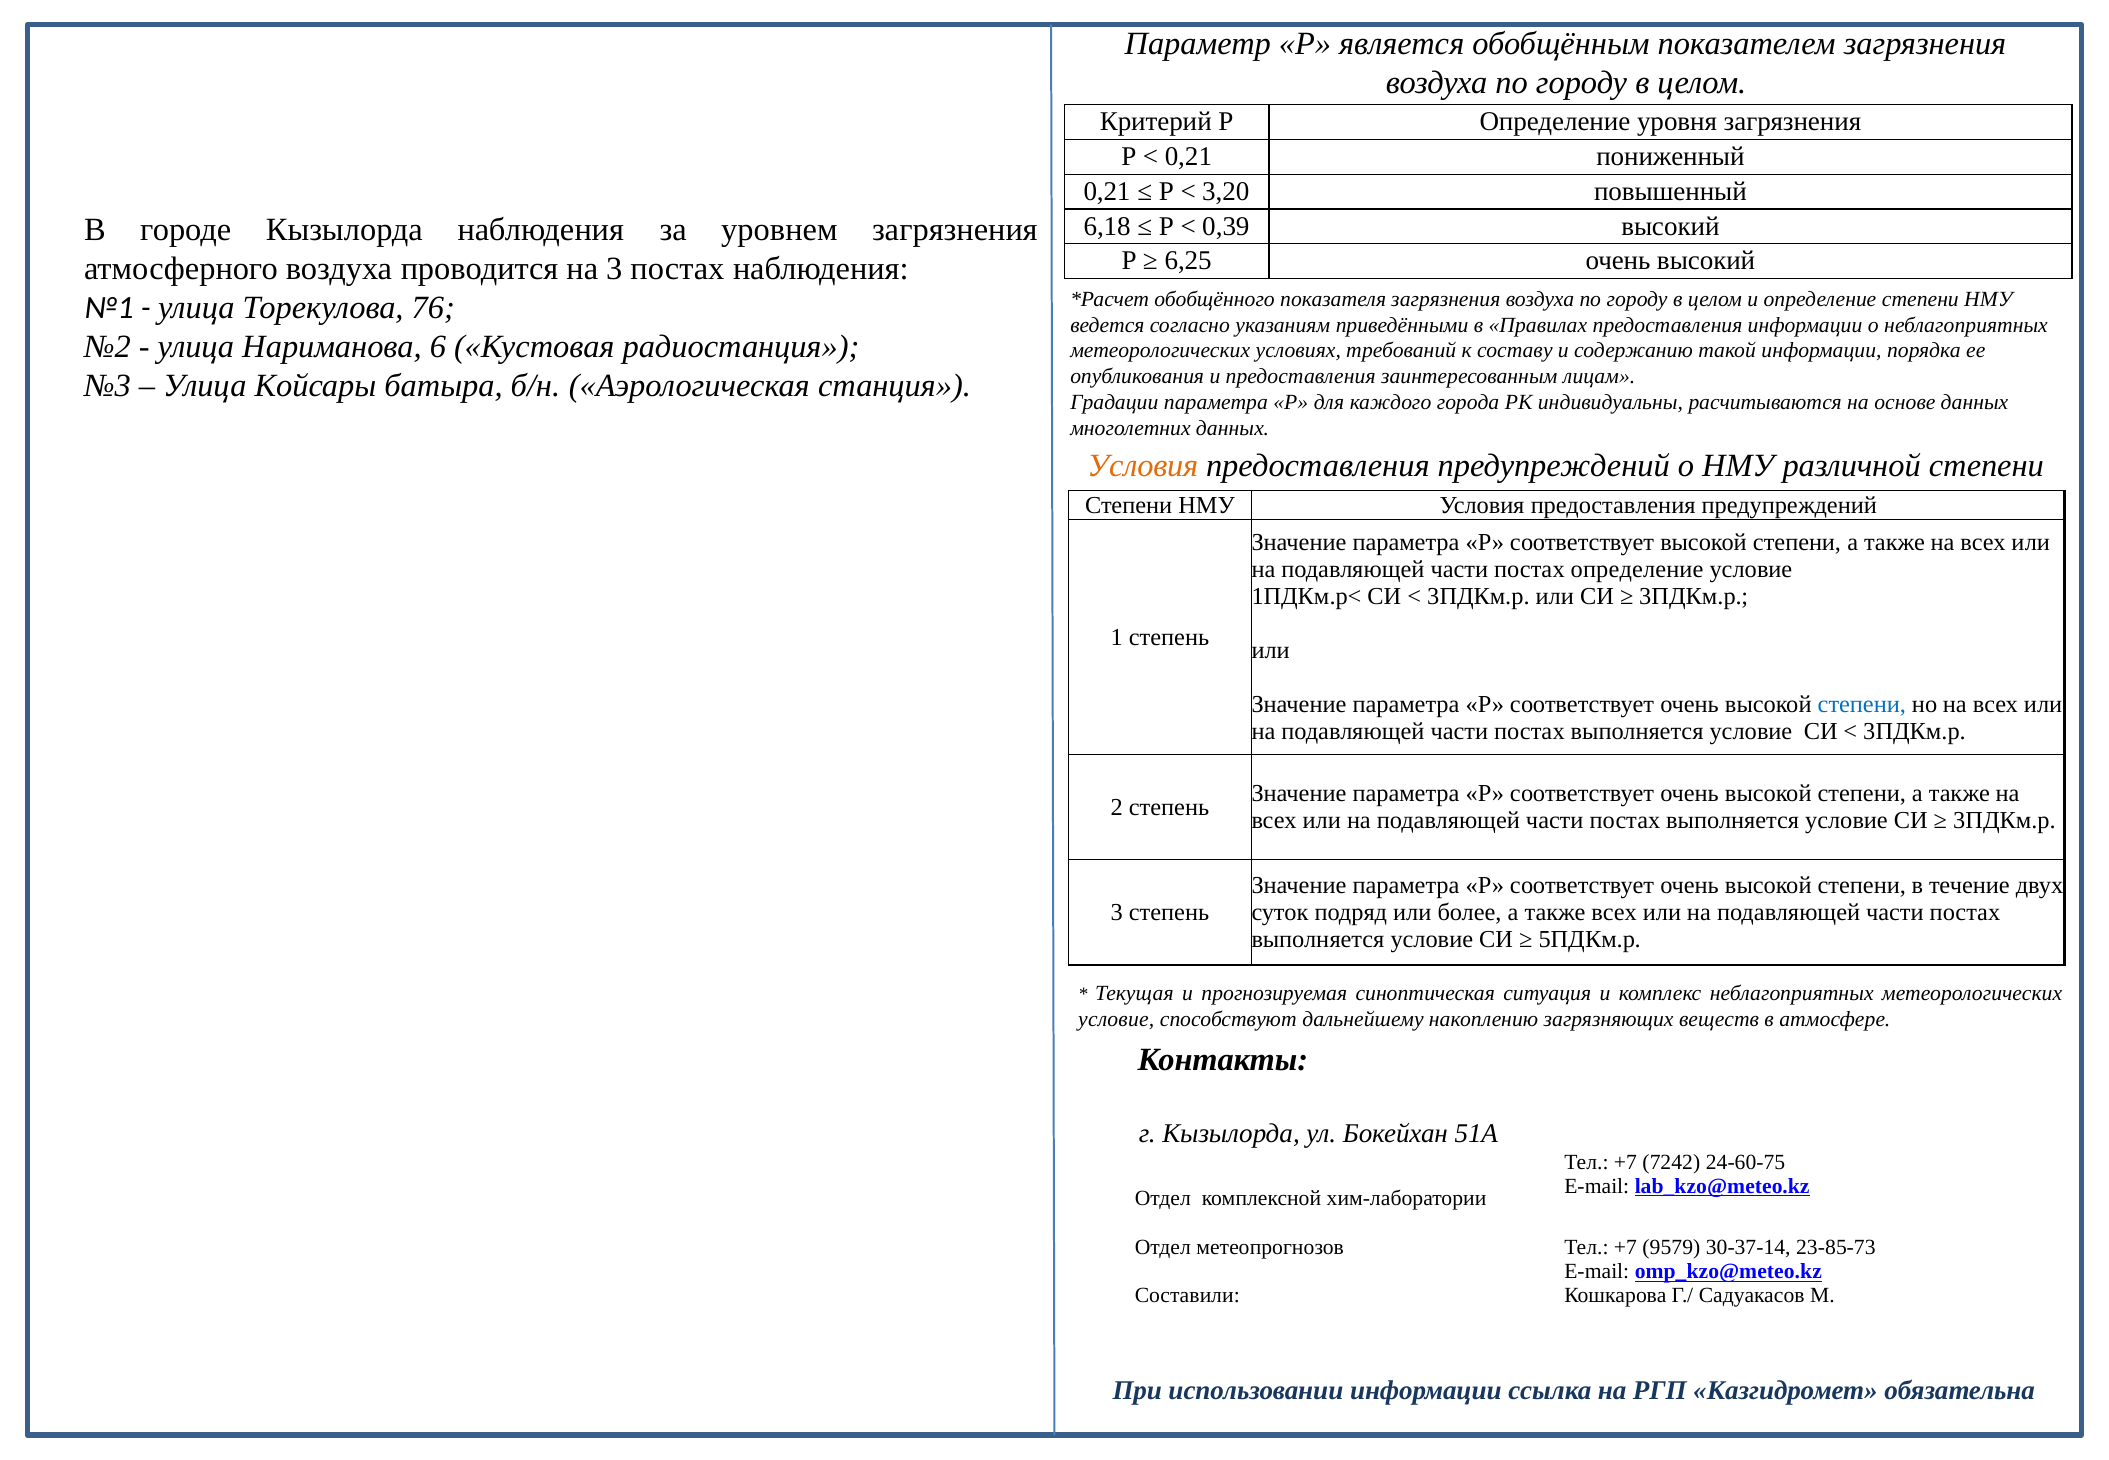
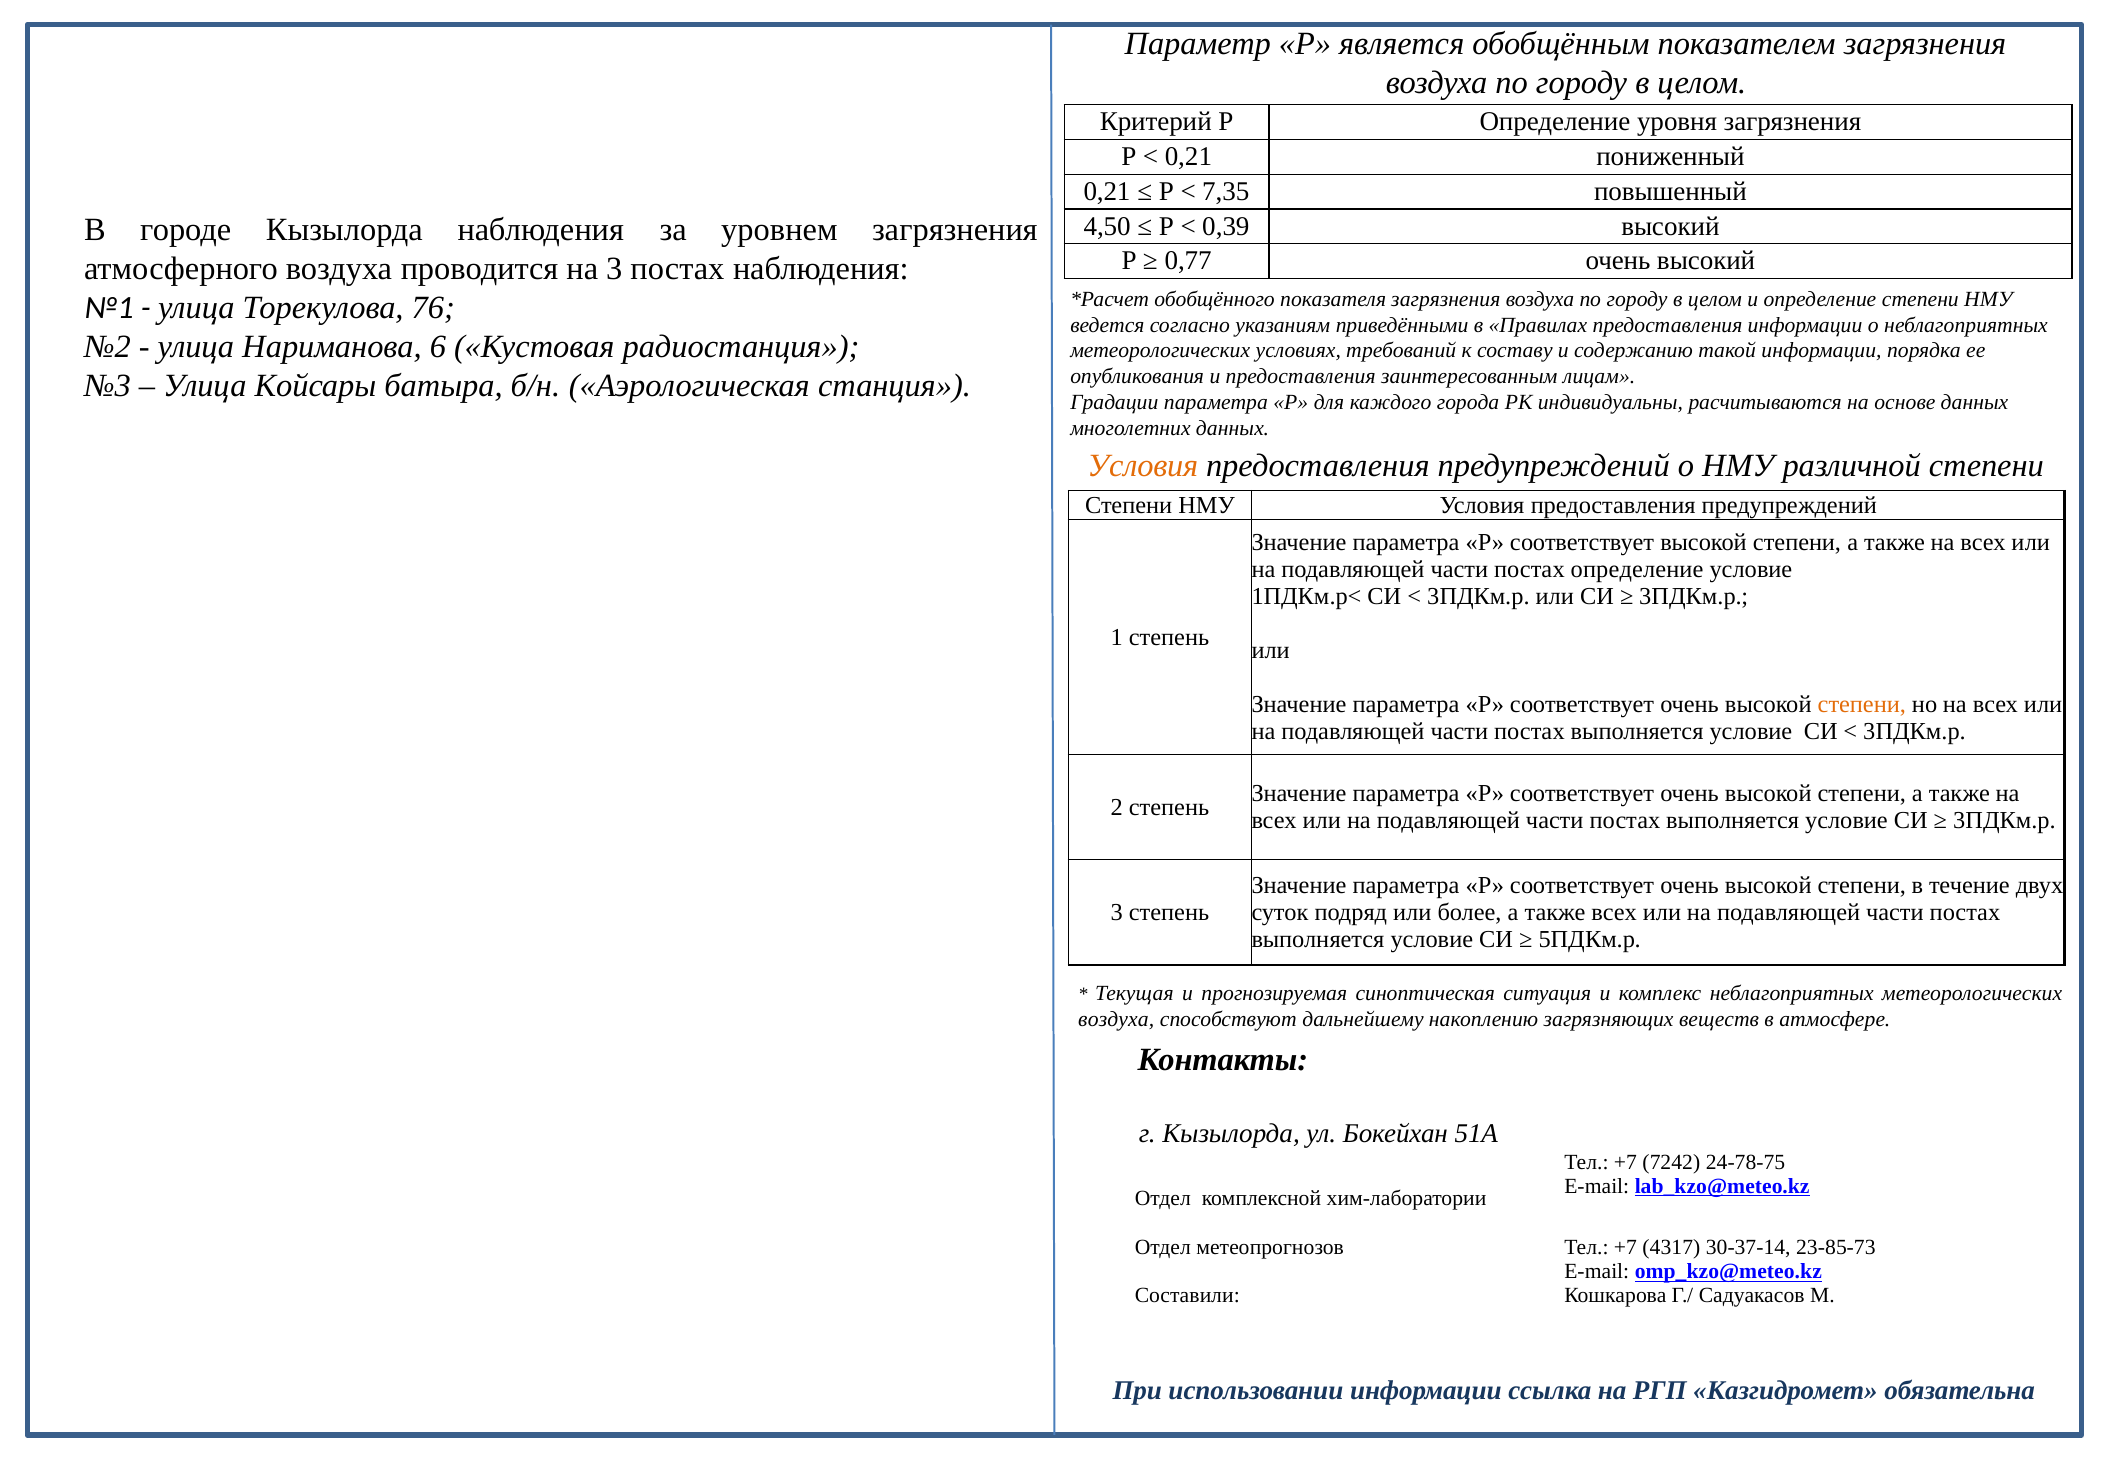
3,20: 3,20 -> 7,35 (1226, 191)
6,18: 6,18 -> 4,50 (1107, 226)
6,25: 6,25 -> 0,77 (1188, 261)
степени colour: blue -> orange (1862, 705)
условие: условие -> воздуха (1116, 1019)
24-60-75: 24-60-75 -> 24-78-75 (1746, 1162)
9579: 9579 -> 4317 (1671, 1248)
